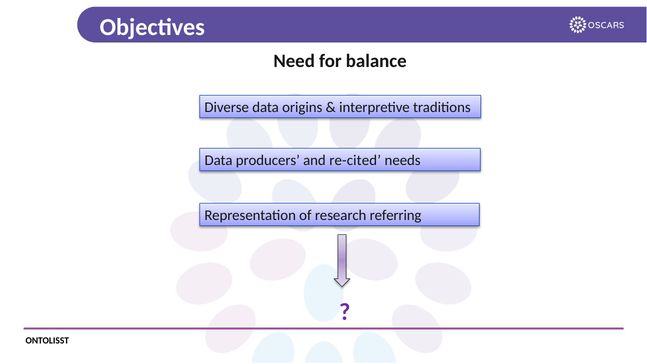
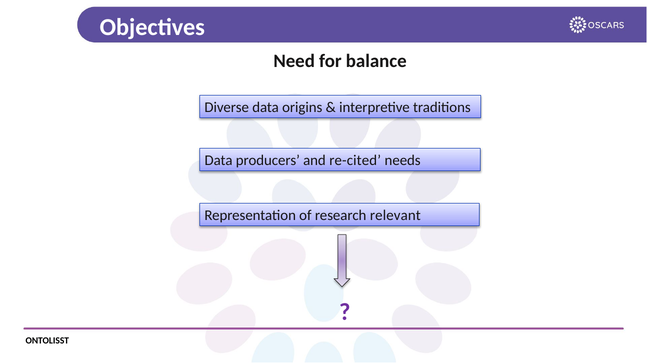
referring: referring -> relevant (395, 215)
